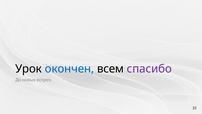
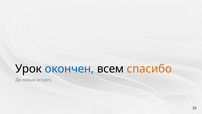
спасибо colour: purple -> orange (149, 69)
